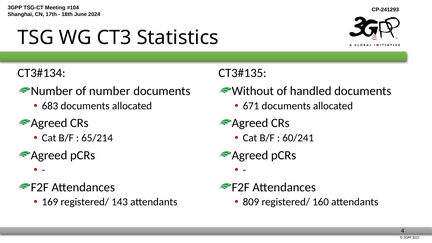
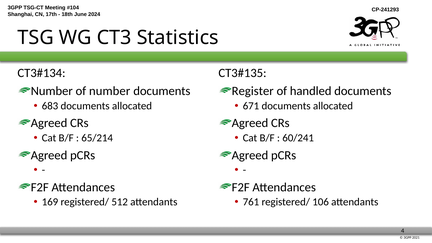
Without: Without -> Register (253, 91)
143: 143 -> 512 (120, 202)
809: 809 -> 761 (251, 202)
160: 160 -> 106 (321, 202)
